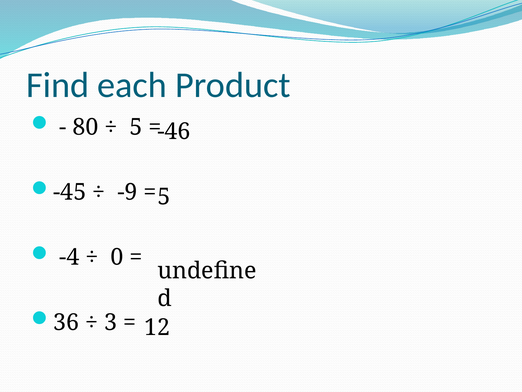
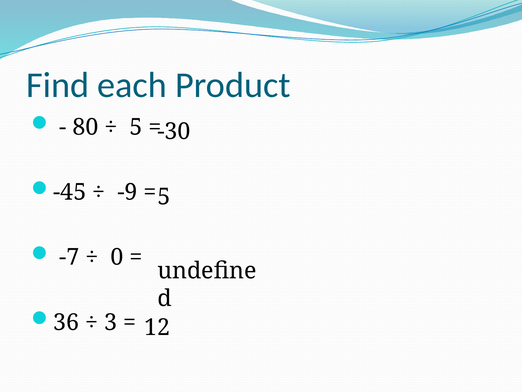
-46: -46 -> -30 (174, 131)
-4: -4 -> -7 (69, 257)
